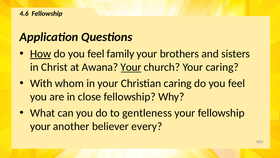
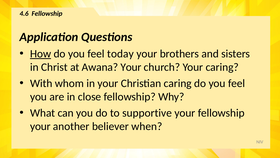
family: family -> today (120, 54)
Your underline: present -> none (131, 67)
gentleness: gentleness -> supportive (147, 113)
every: every -> when (147, 126)
